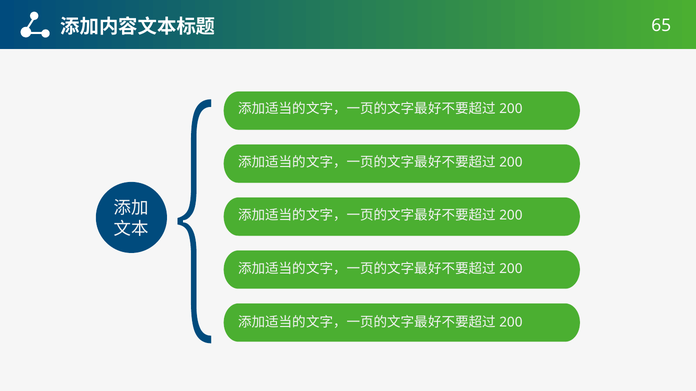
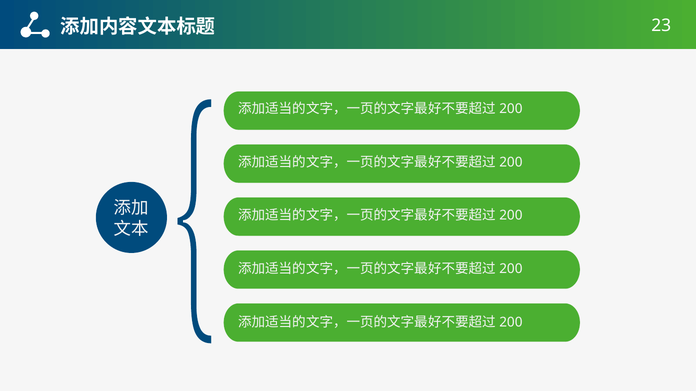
65: 65 -> 23 (661, 25)
